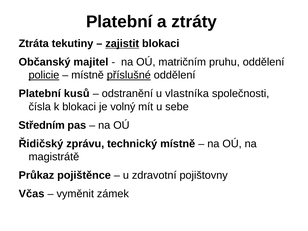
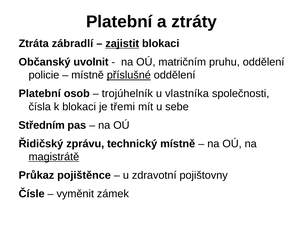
tekutiny: tekutiny -> zábradlí (73, 44)
majitel: majitel -> uvolnit (91, 62)
policie underline: present -> none (44, 75)
kusů: kusů -> osob (77, 94)
odstranění: odstranění -> trojúhelník (127, 94)
volný: volný -> třemi (123, 107)
magistrátě underline: none -> present (54, 157)
Včas: Včas -> Čísle (32, 194)
